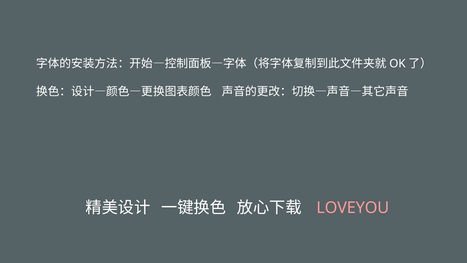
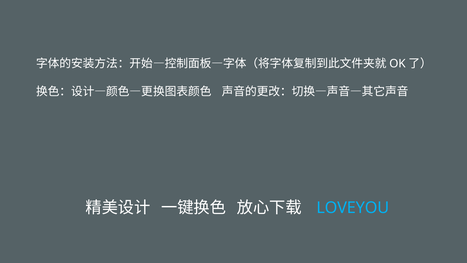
LOVEYOU colour: pink -> light blue (353, 208)
